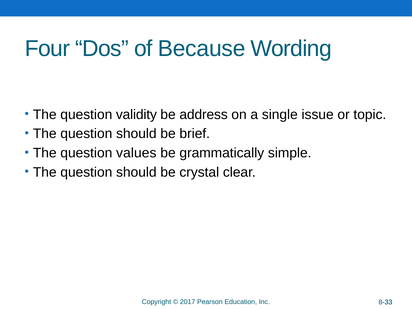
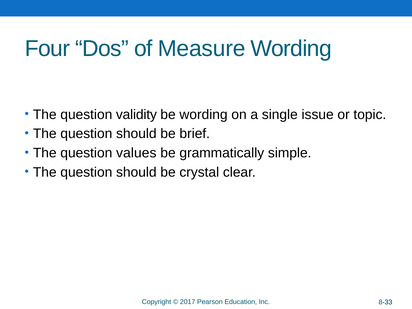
Because: Because -> Measure (202, 49)
be address: address -> wording (204, 115)
